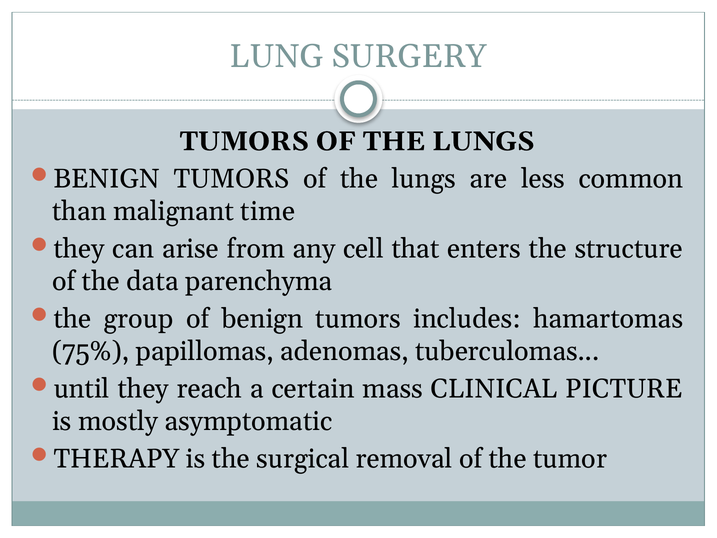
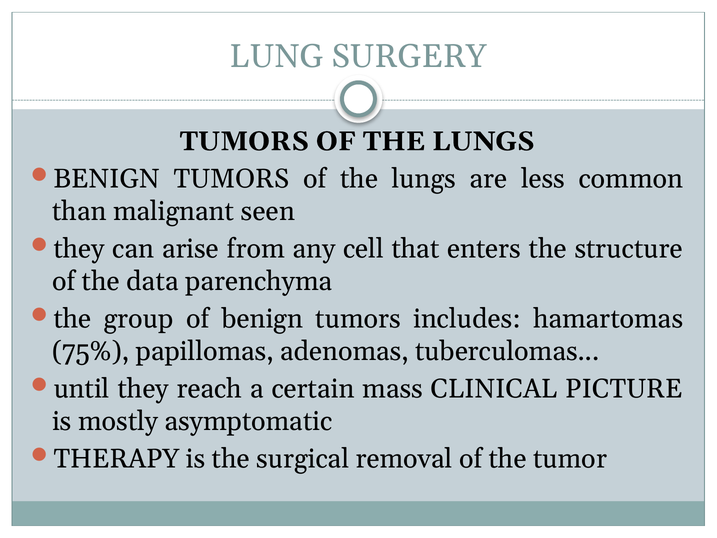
time: time -> seen (268, 211)
